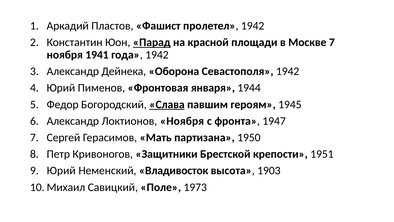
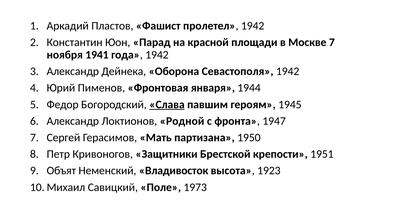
Парад underline: present -> none (152, 42)
Локтионов Ноября: Ноября -> Родной (182, 121)
Юрий: Юрий -> Объят (61, 170)
1903: 1903 -> 1923 (269, 170)
